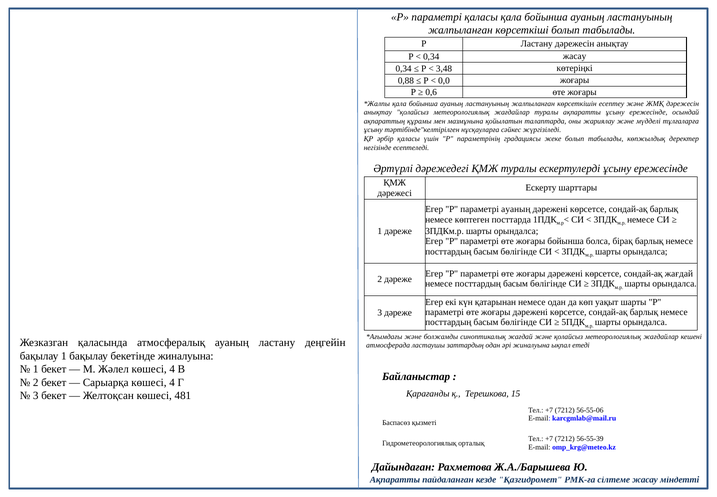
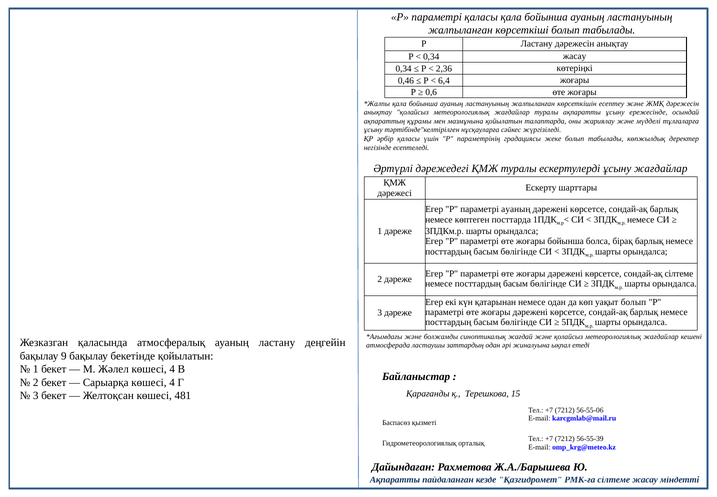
3,48: 3,48 -> 2,36 (444, 69)
0,88: 0,88 -> 0,46 (406, 80)
0,0: 0,0 -> 6,4 (444, 80)
ескертулерді ұсыну ережесінде: ережесінде -> жағдайлар (661, 168)
сондай-ақ жағдай: жағдай -> сілтеме (679, 273)
уақыт шарты: шарты -> болып (633, 302)
бақылау 1: 1 -> 9 (64, 355)
бекетінде жиналуына: жиналуына -> қойылатын (186, 355)
